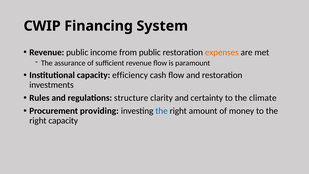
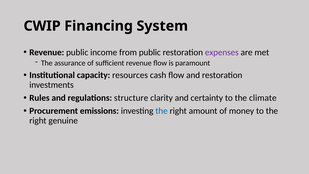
expenses colour: orange -> purple (222, 52)
efficiency: efficiency -> resources (130, 75)
providing: providing -> emissions (99, 111)
right capacity: capacity -> genuine (63, 121)
